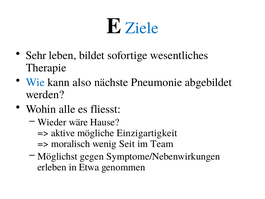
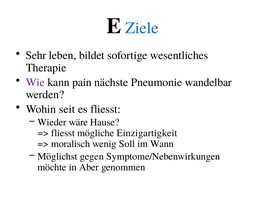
Wie colour: blue -> purple (35, 82)
also: also -> pain (82, 82)
abgebildet: abgebildet -> wandelbar (208, 82)
alle: alle -> seit (67, 109)
aktive: aktive -> fliesst (63, 133)
Seit: Seit -> Soll (127, 144)
Team: Team -> Wann (162, 144)
erleben: erleben -> möchte (52, 167)
Etwa: Etwa -> Aber (89, 167)
